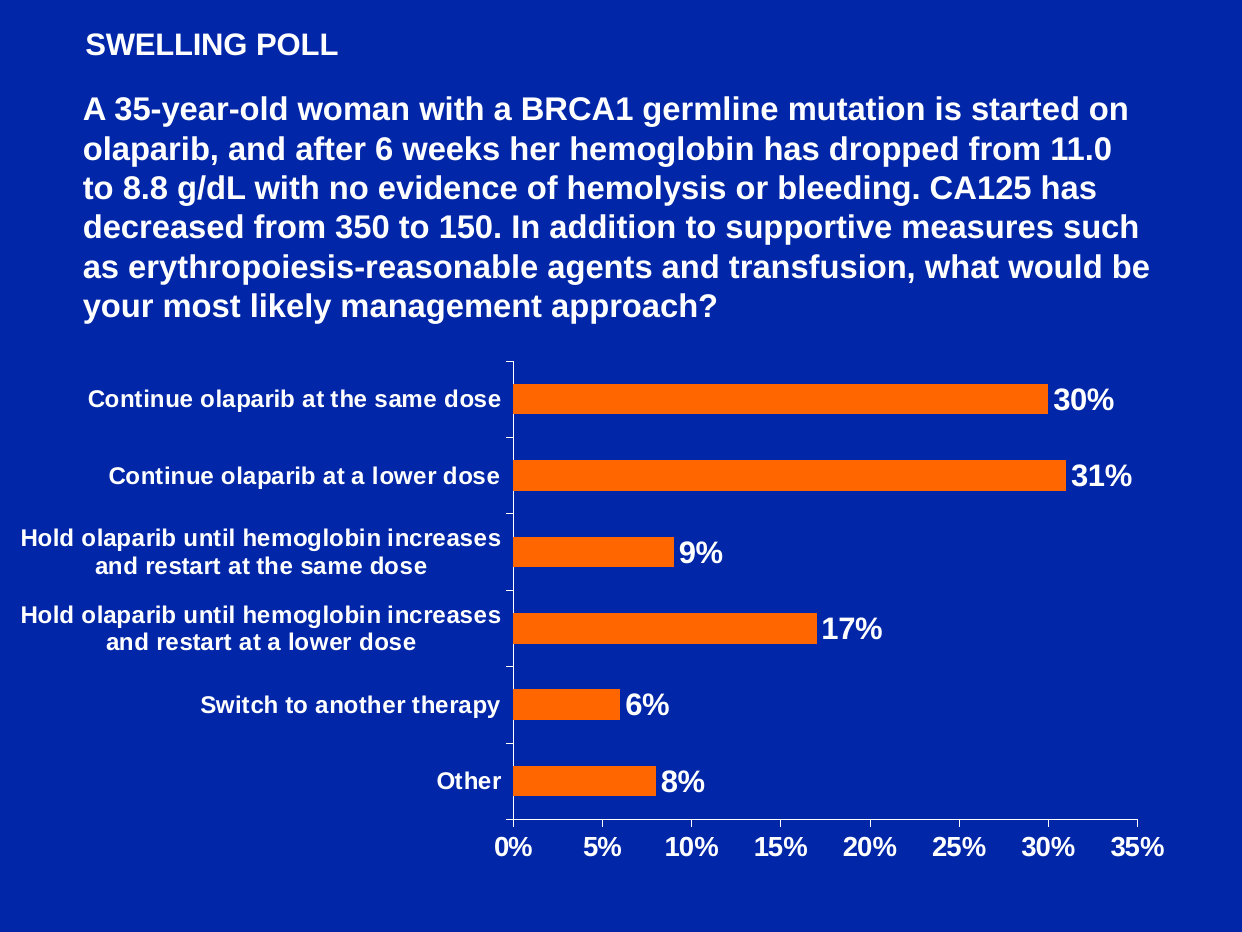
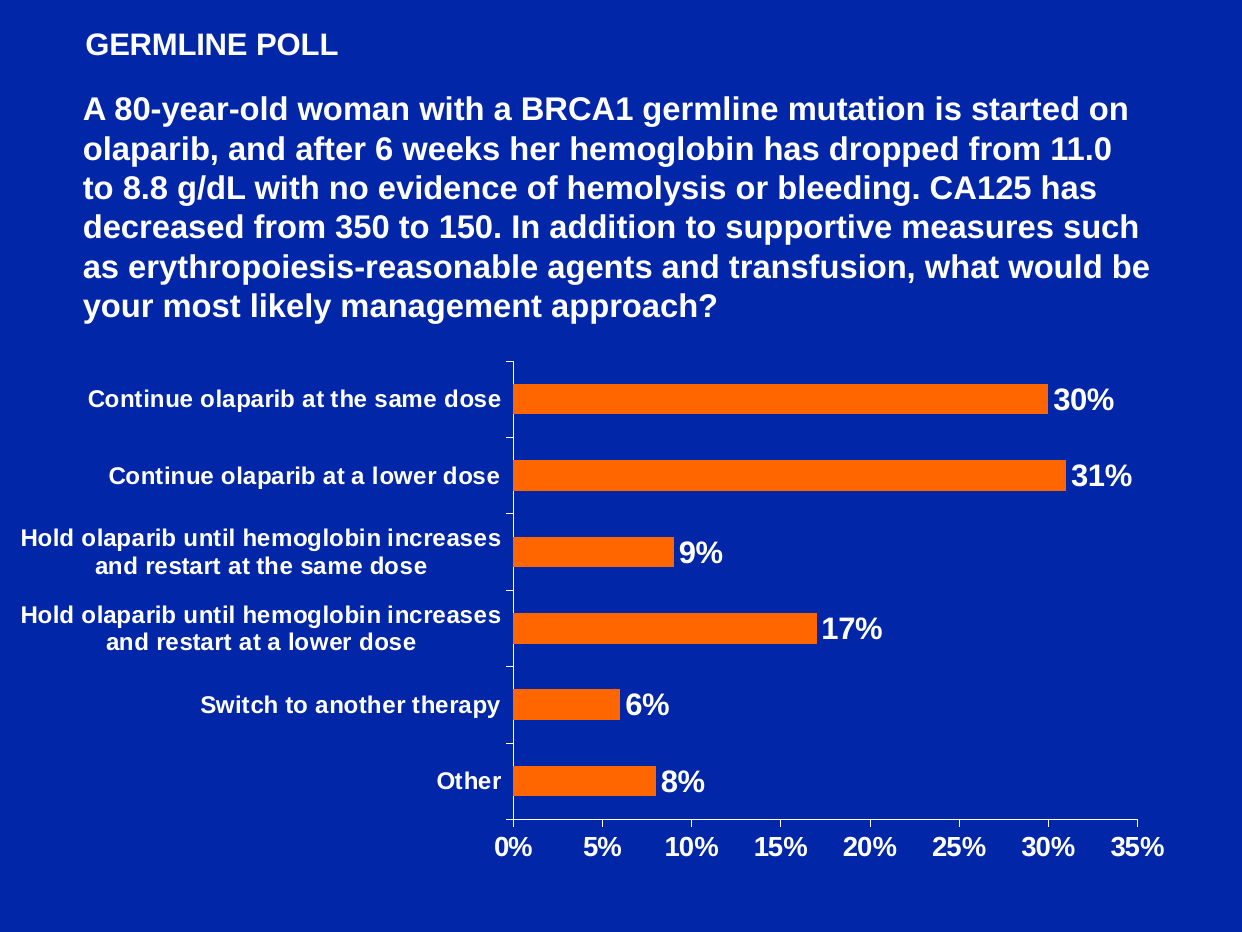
SWELLING: SWELLING -> GERMLINE (166, 45)
35-year-old: 35-year-old -> 80-year-old (201, 110)
